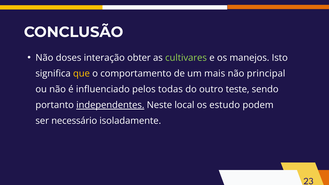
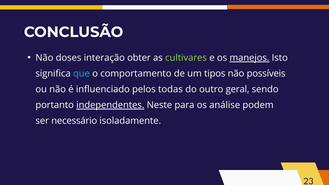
manejos underline: none -> present (249, 58)
que colour: yellow -> light blue (81, 74)
mais: mais -> tipos (215, 74)
principal: principal -> possíveis (266, 74)
teste: teste -> geral (238, 89)
local: local -> para (184, 105)
estudo: estudo -> análise (225, 105)
